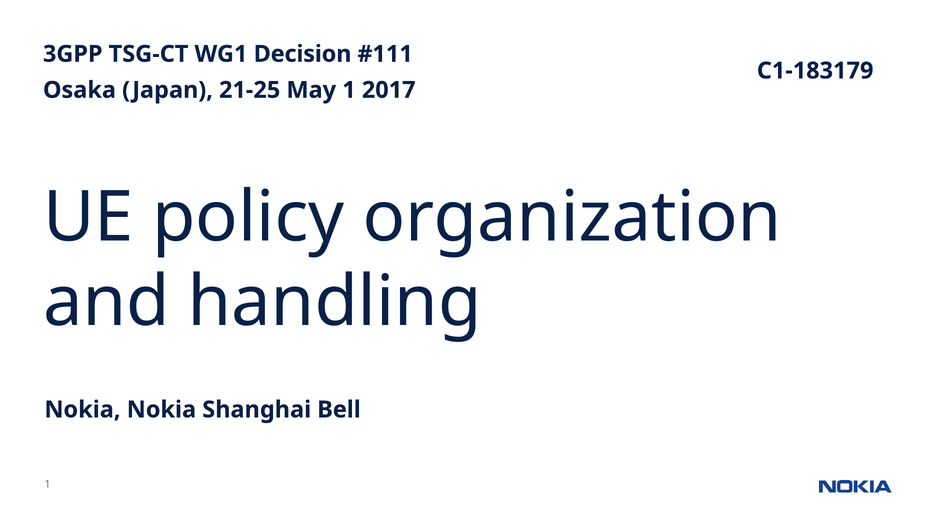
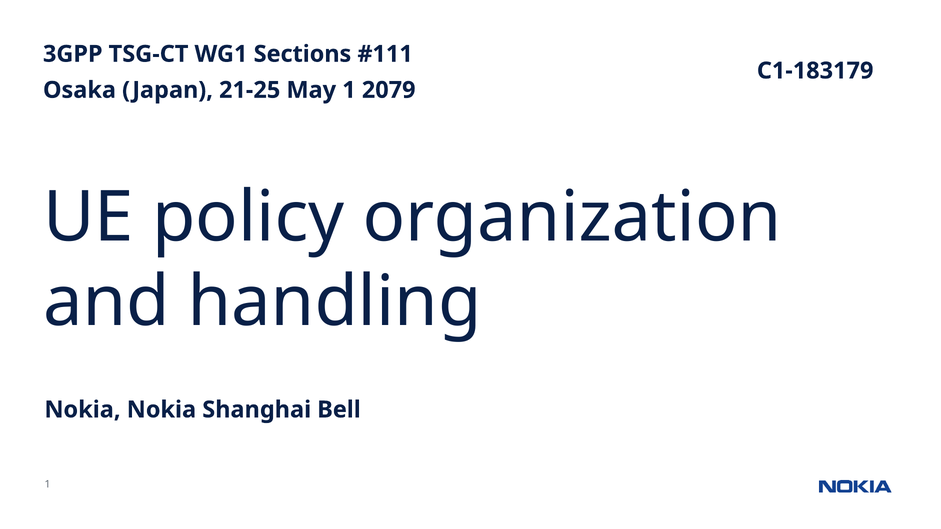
Decision: Decision -> Sections (302, 54)
2017: 2017 -> 2079 (389, 90)
